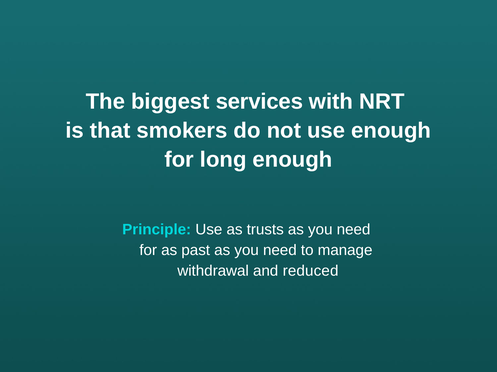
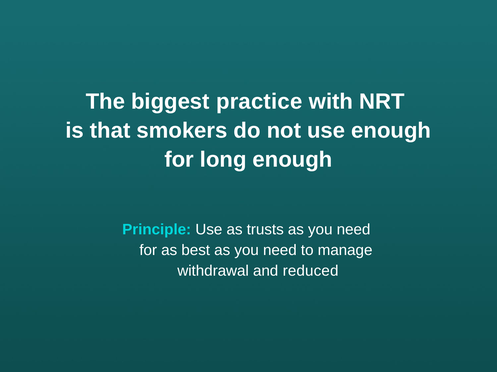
services: services -> practice (259, 102)
past: past -> best (196, 251)
